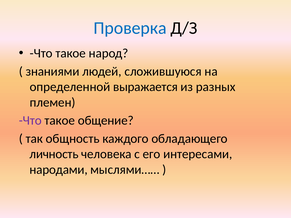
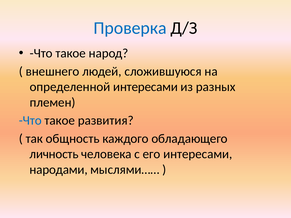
знаниями: знаниями -> внешнего (52, 71)
определенной выражается: выражается -> интересами (146, 87)
Что colour: purple -> blue (30, 121)
общение: общение -> развития (106, 121)
